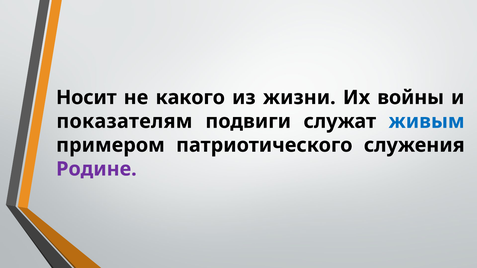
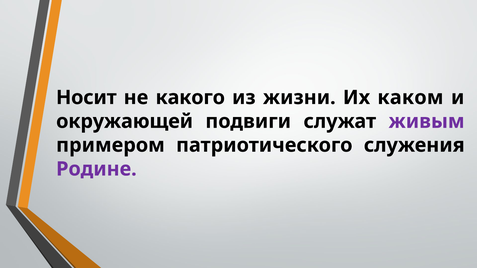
войны: войны -> каком (410, 98)
показателям: показателям -> окружающей (125, 121)
живым colour: blue -> purple (427, 121)
